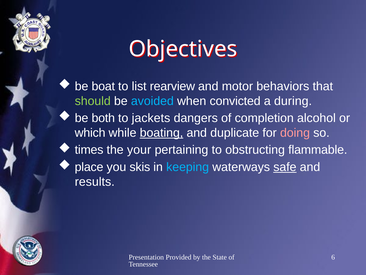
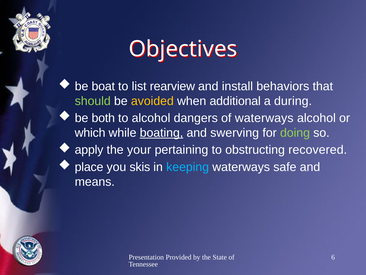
motor: motor -> install (237, 86)
avoided colour: light blue -> yellow (152, 101)
convicted: convicted -> additional (235, 101)
to jackets: jackets -> alcohol (151, 118)
of completion: completion -> waterways (264, 118)
duplicate: duplicate -> swerving (235, 133)
doing colour: pink -> light green (295, 133)
times: times -> apply (89, 150)
flammable: flammable -> recovered (318, 150)
safe underline: present -> none (285, 167)
results: results -> means (95, 181)
